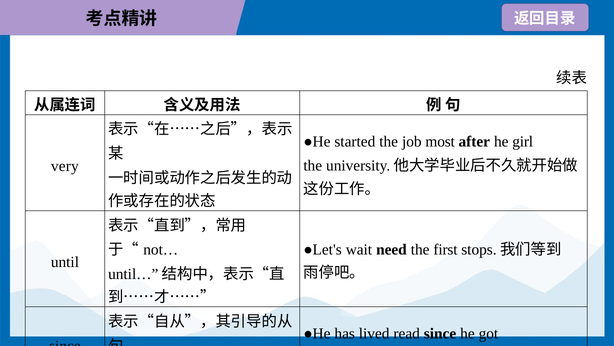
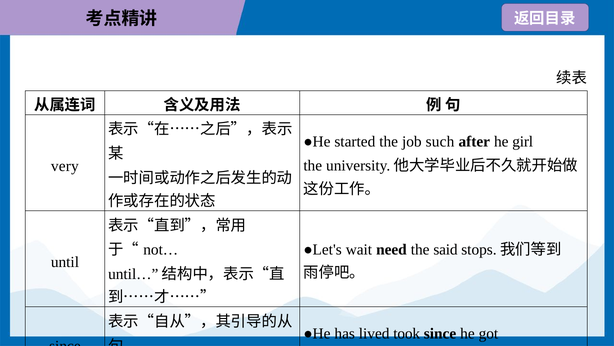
most: most -> such (440, 141)
first: first -> said (446, 249)
read: read -> took (407, 333)
